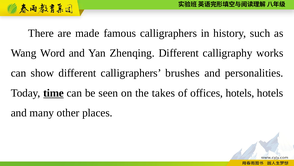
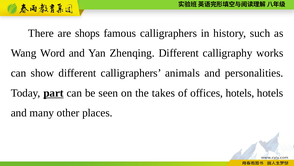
made: made -> shops (87, 33)
brushes: brushes -> animals (182, 73)
time: time -> part (53, 93)
